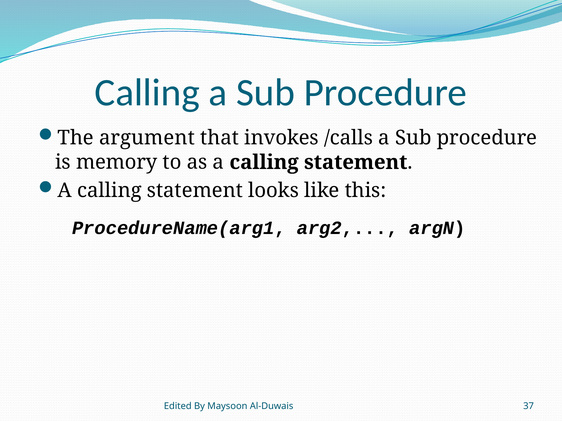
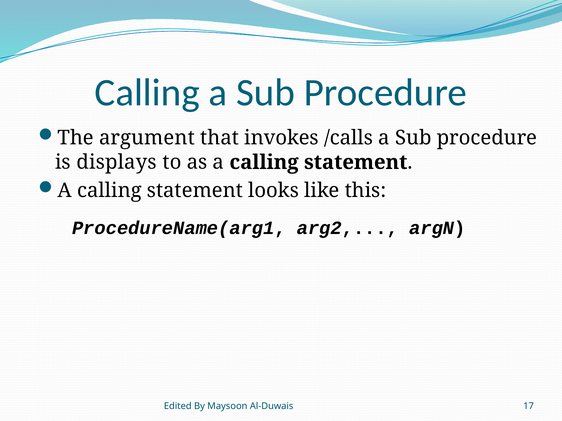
memory: memory -> displays (117, 162)
37: 37 -> 17 (529, 407)
